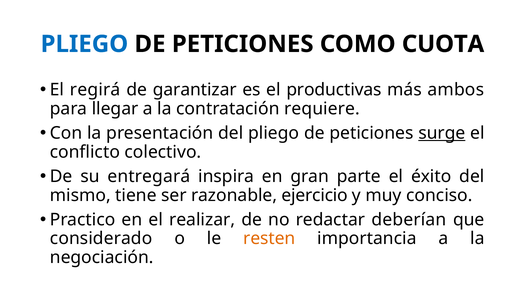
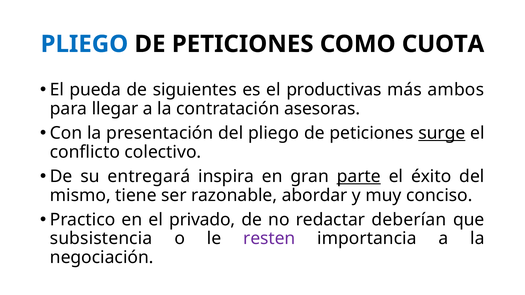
regirá: regirá -> pueda (95, 90)
garantizar: garantizar -> siguientes (195, 90)
requiere: requiere -> asesoras (322, 109)
parte underline: none -> present (359, 177)
ejercicio: ejercicio -> abordar (315, 195)
realizar: realizar -> privado (202, 220)
considerado: considerado -> subsistencia (101, 239)
resten colour: orange -> purple (269, 239)
